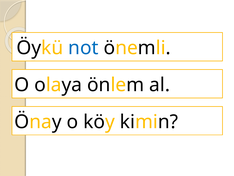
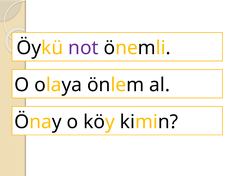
not colour: blue -> purple (83, 48)
